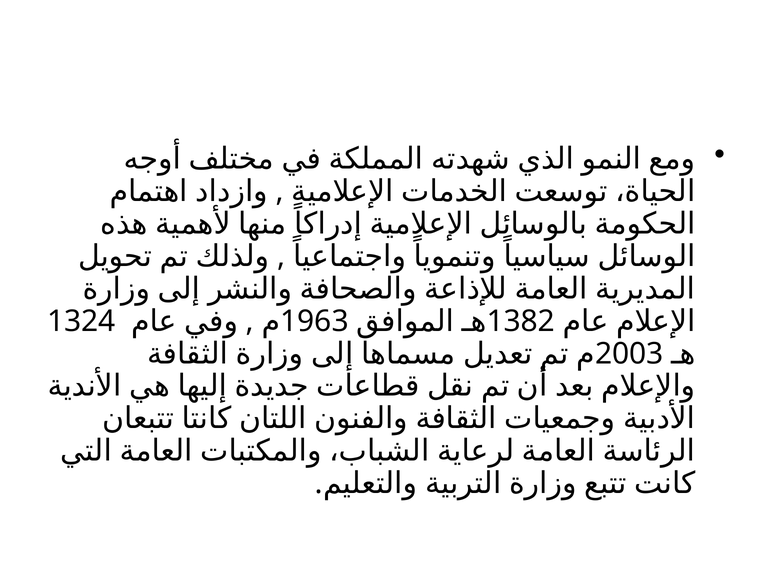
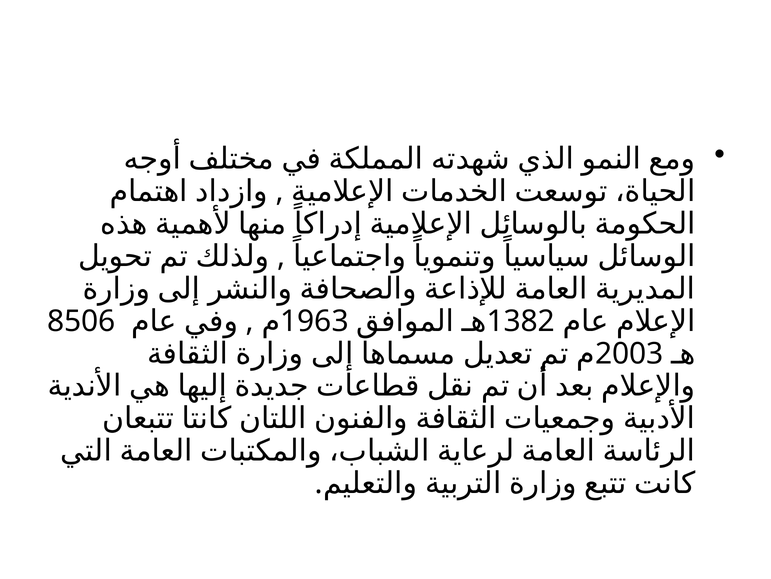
1324: 1324 -> 8506 (81, 321)
